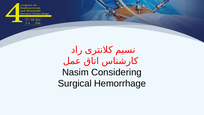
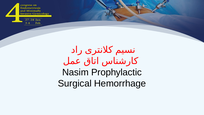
Considering: Considering -> Prophylactic (116, 72)
